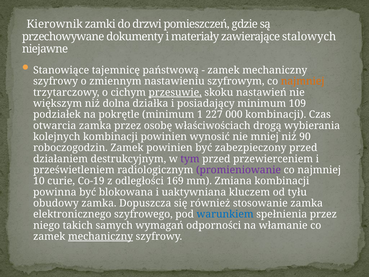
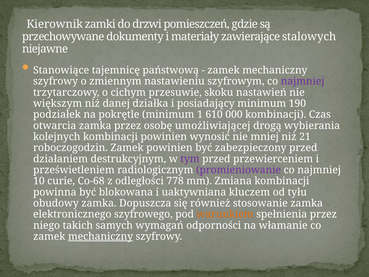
najmniej colour: orange -> purple (303, 81)
przesuwie underline: present -> none (175, 92)
dolna: dolna -> danej (116, 103)
109: 109 -> 190 (297, 103)
227: 227 -> 610 (214, 114)
właściwościach: właściwościach -> umożliwiającej (213, 126)
90: 90 -> 21 (305, 137)
Co-19: Co-19 -> Co-68 (91, 181)
169: 169 -> 778 (175, 181)
warunkiem colour: blue -> orange (225, 214)
